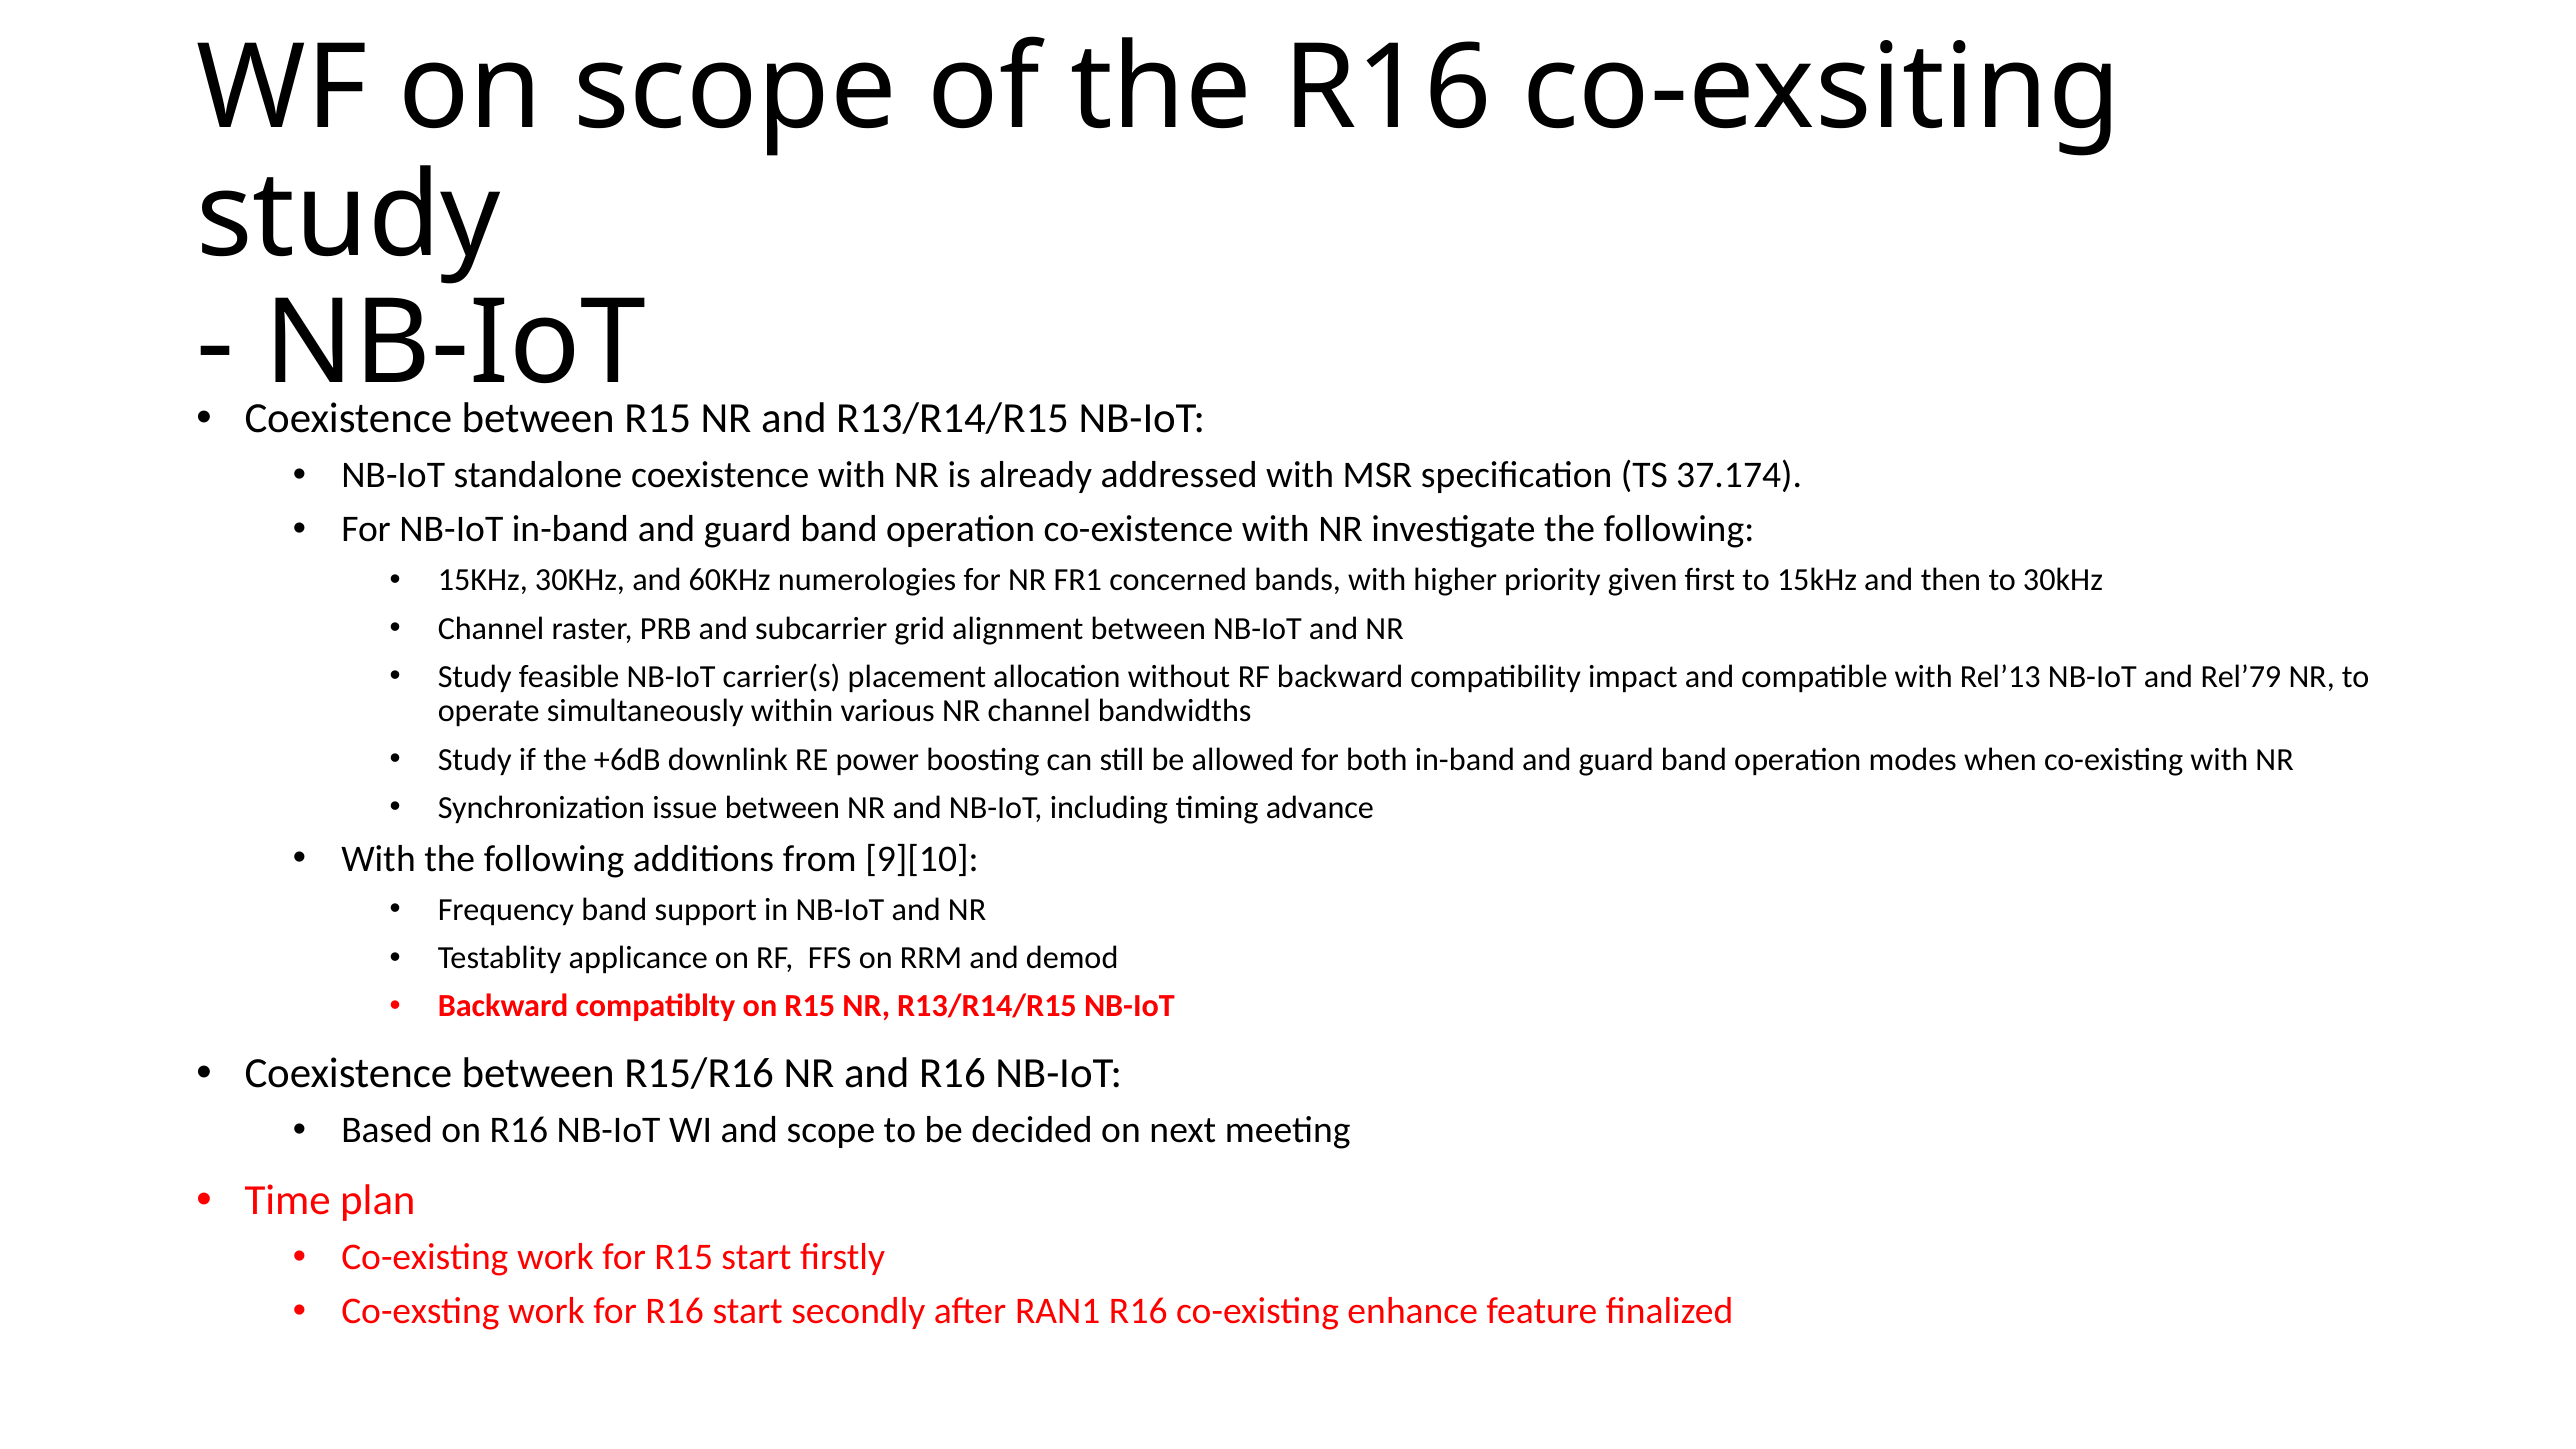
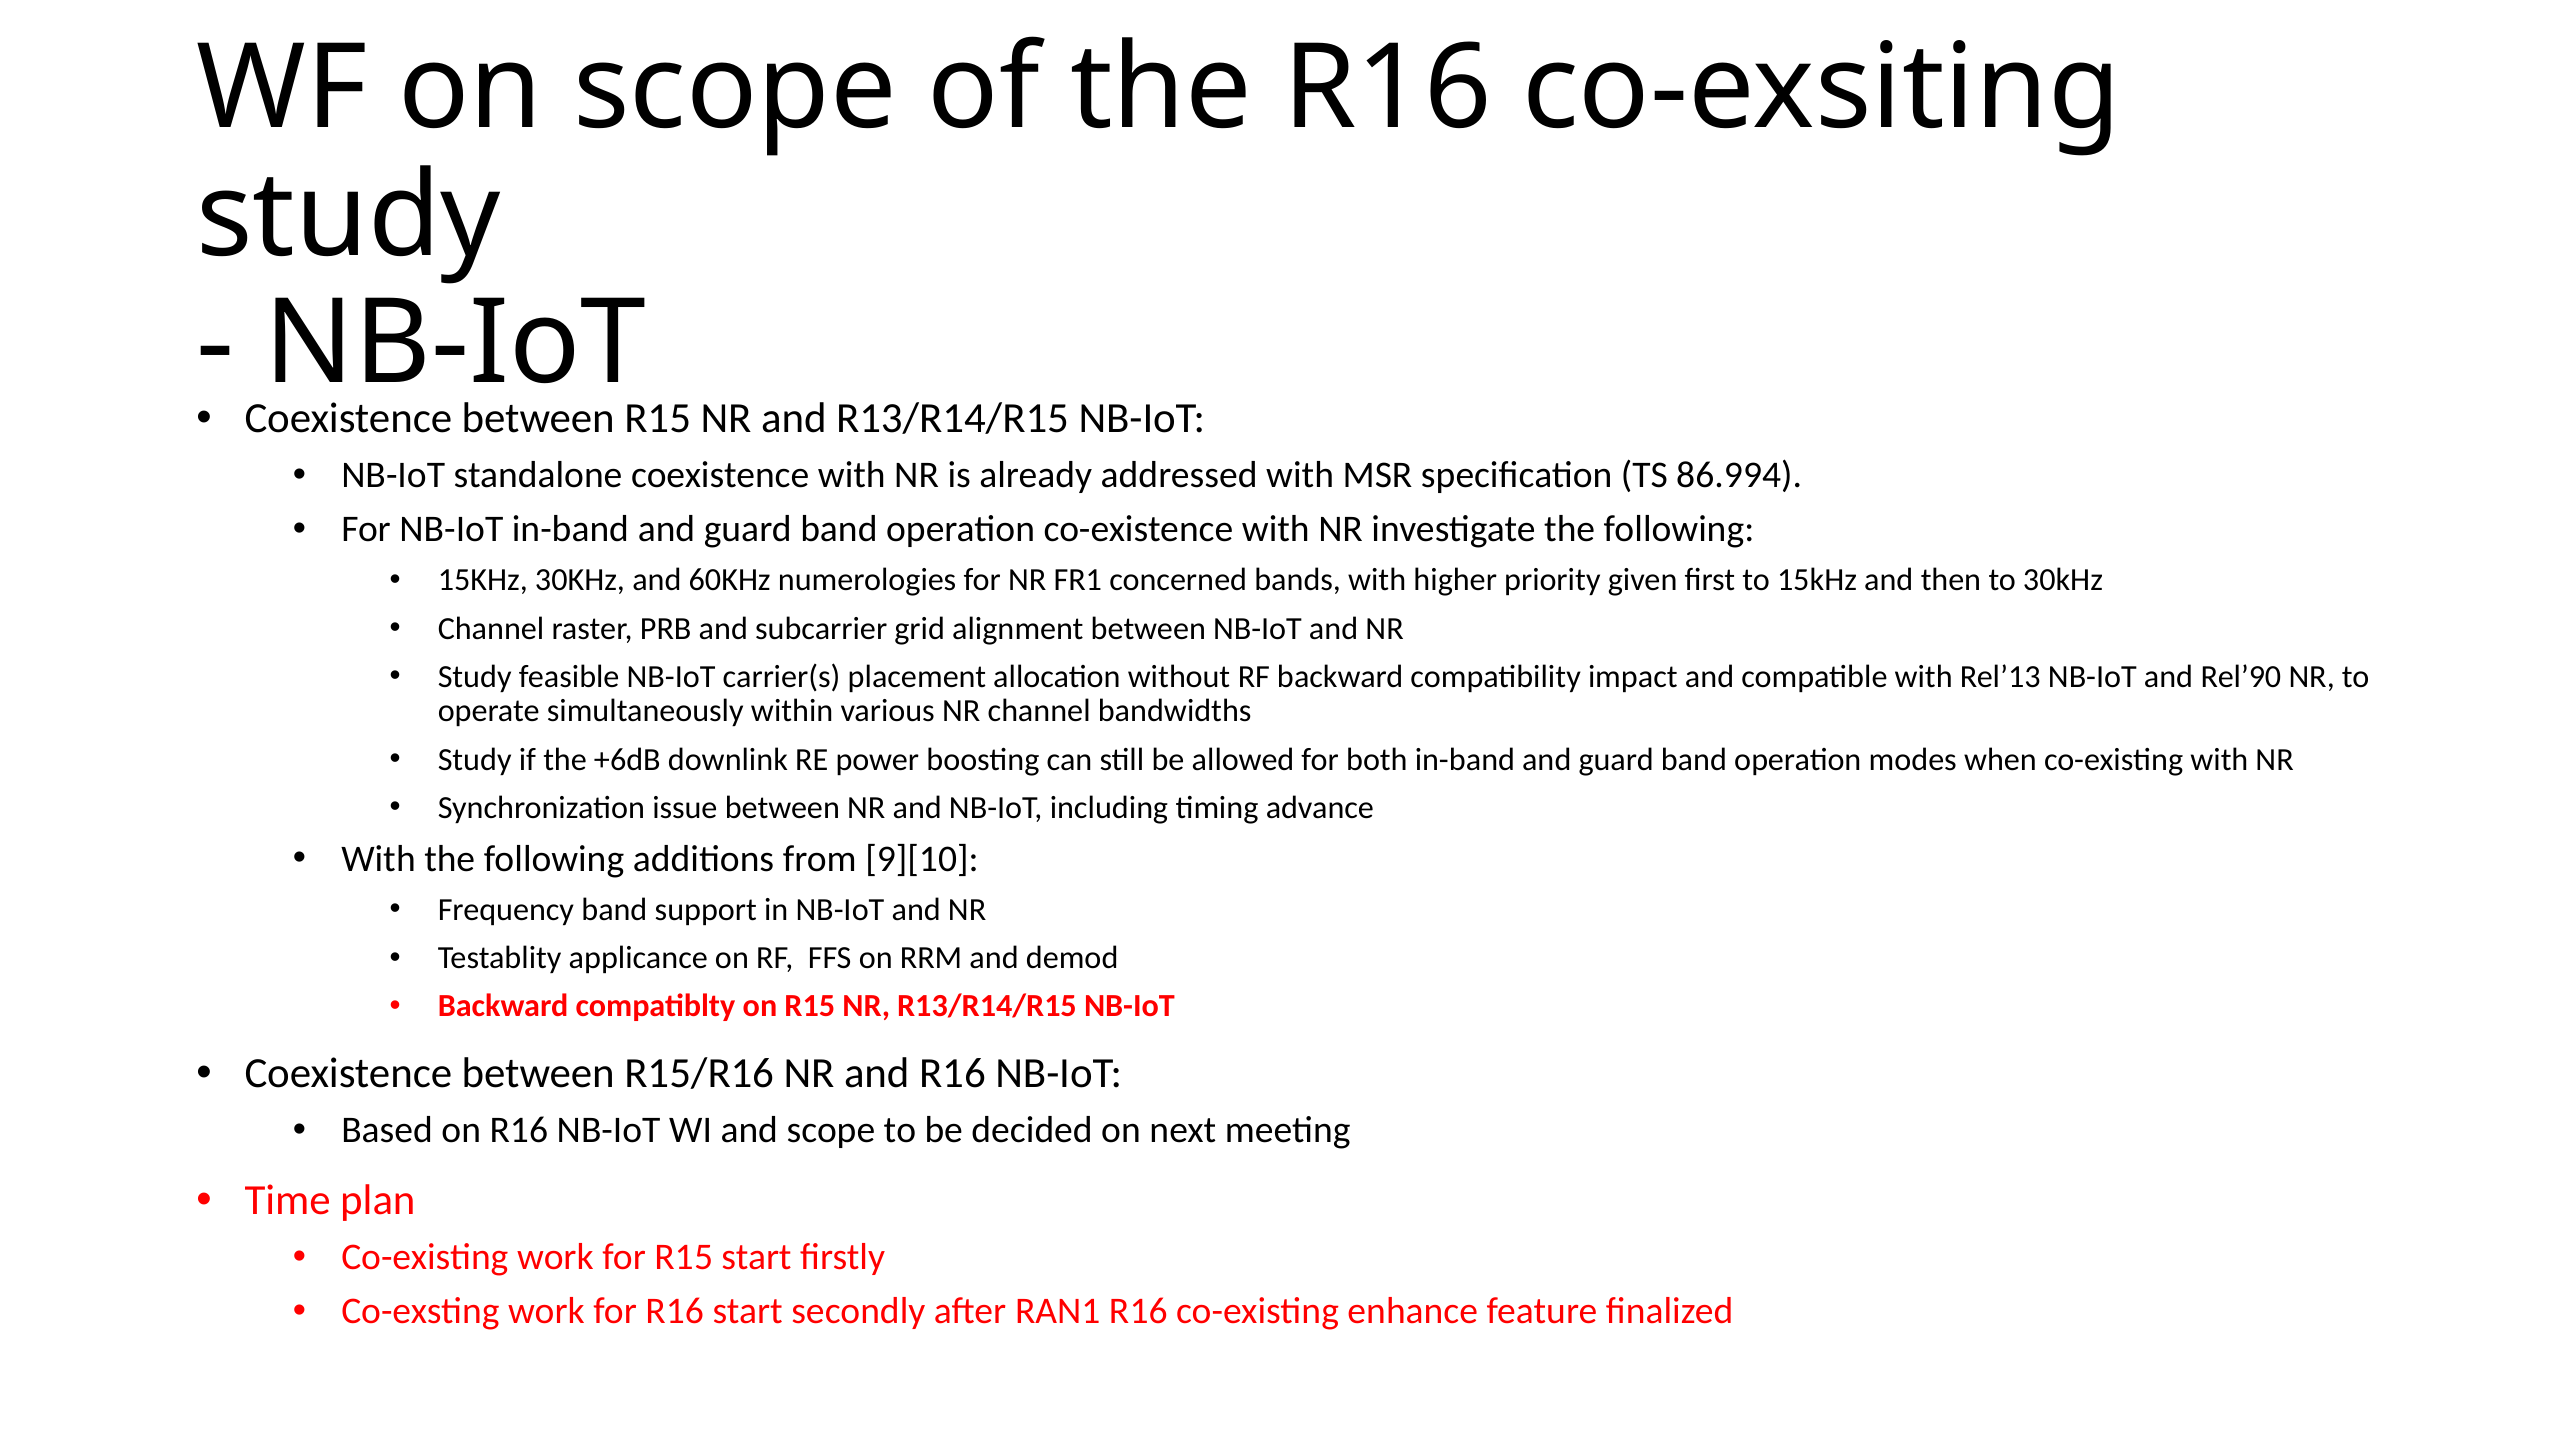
37.174: 37.174 -> 86.994 (1739, 475)
Rel’79: Rel’79 -> Rel’90 (2241, 677)
